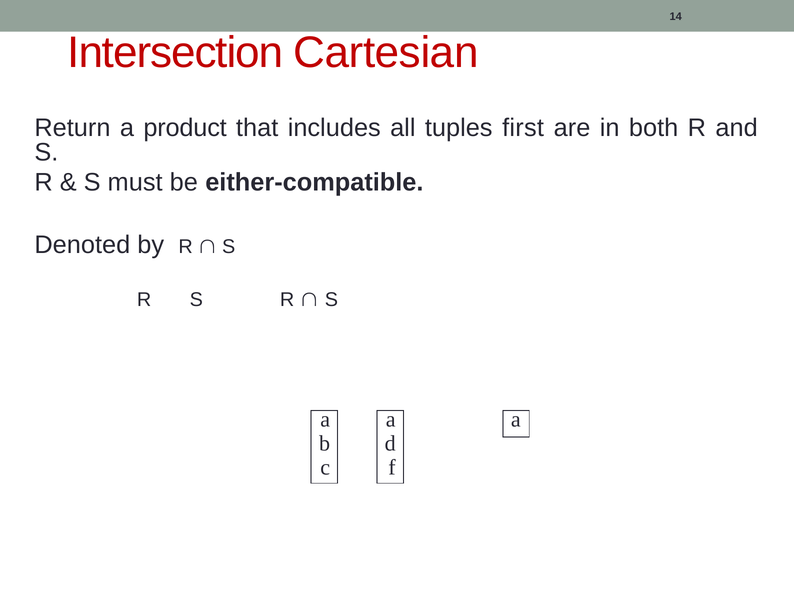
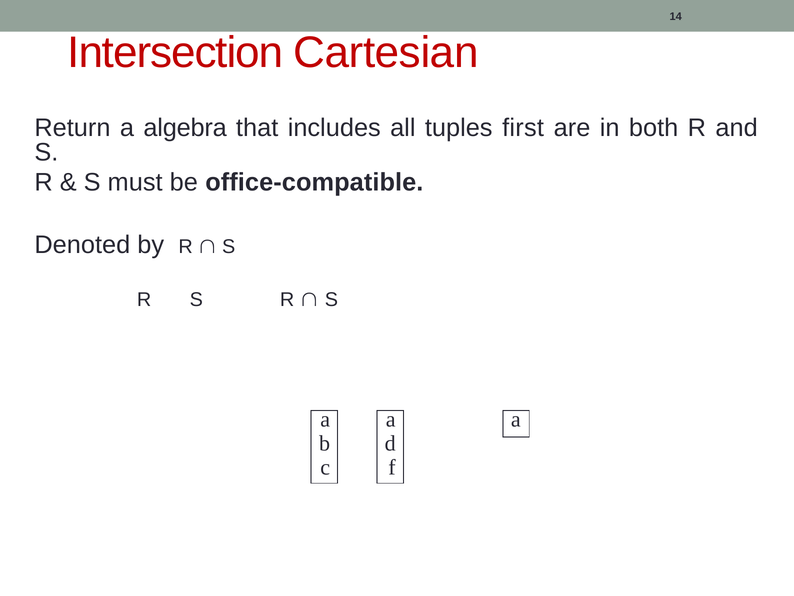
product: product -> algebra (185, 128)
either-compatible: either-compatible -> office-compatible (314, 182)
